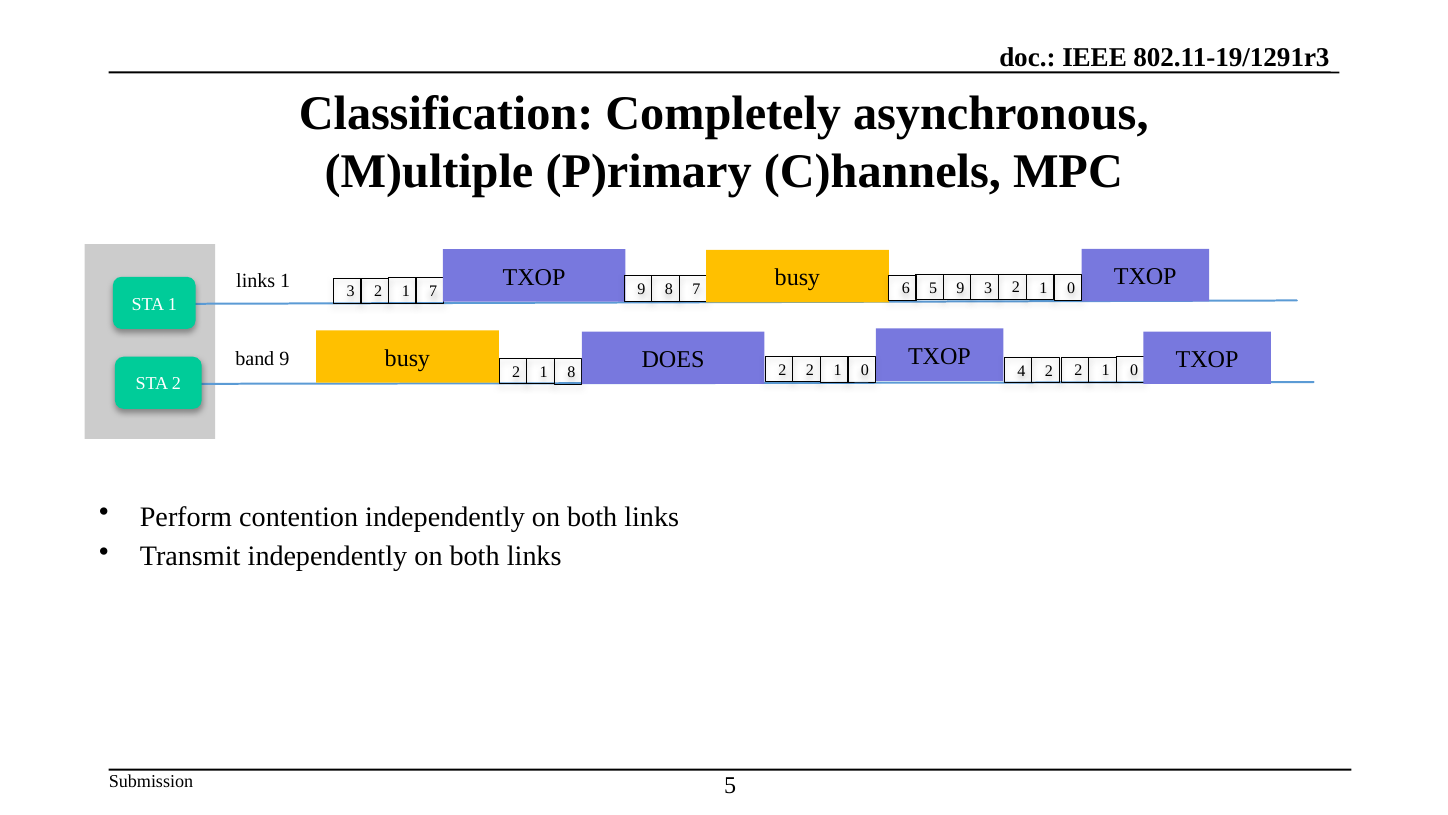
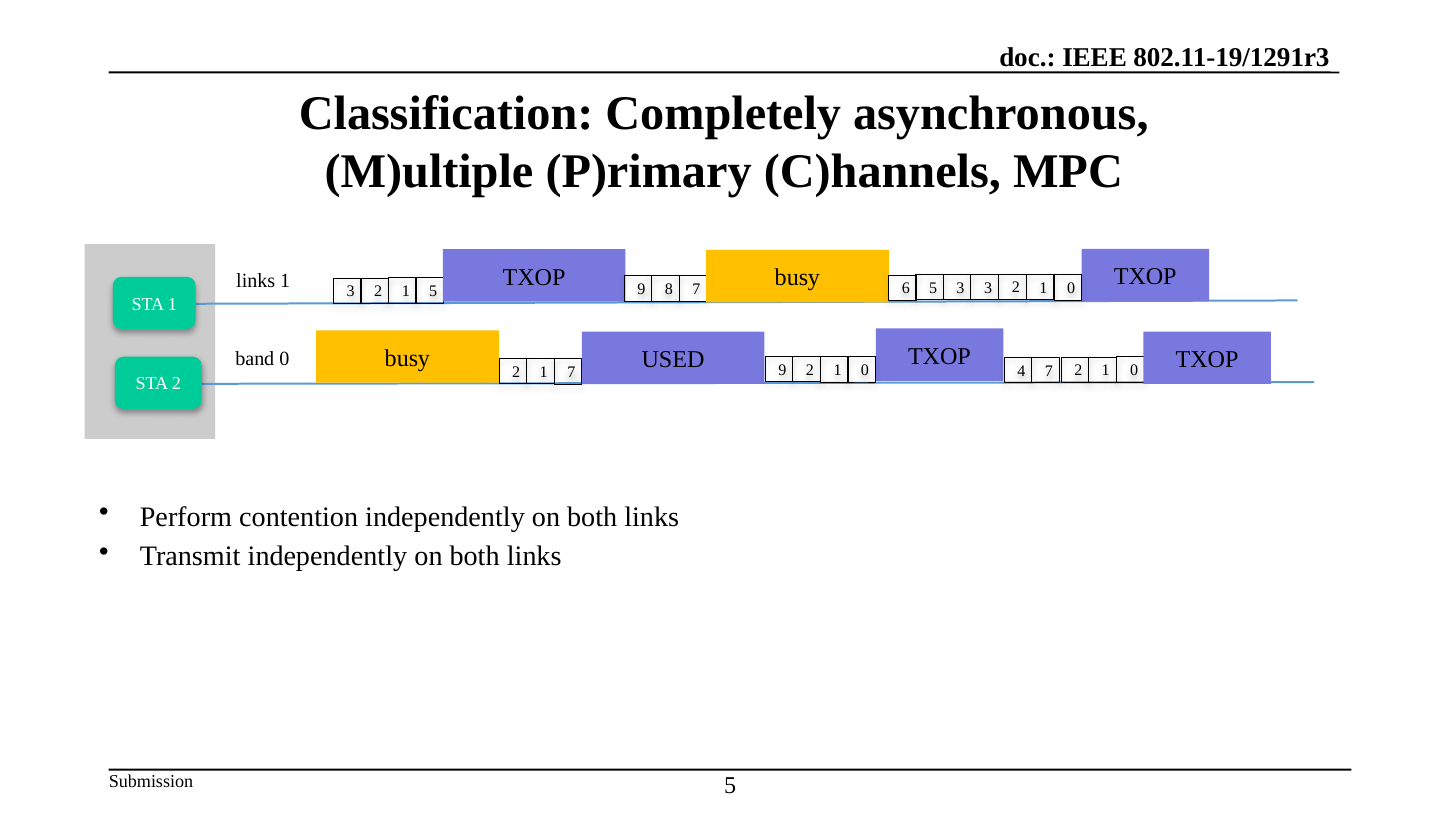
5 9: 9 -> 3 (960, 288)
1 7: 7 -> 5 (433, 291)
busy 2: 2 -> 9 (782, 370)
DOES: DOES -> USED (673, 359)
band 9: 9 -> 0 (284, 359)
4 2: 2 -> 7 (1049, 370)
1 8: 8 -> 7 (571, 372)
